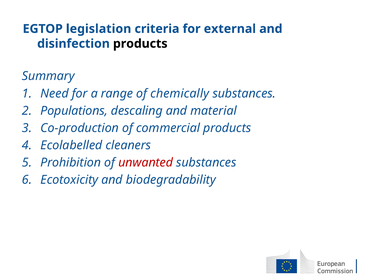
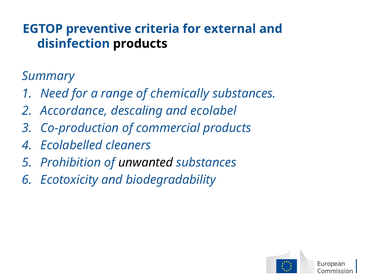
legislation: legislation -> preventive (99, 29)
Populations: Populations -> Accordance (74, 111)
material: material -> ecolabel (214, 111)
unwanted colour: red -> black (146, 162)
